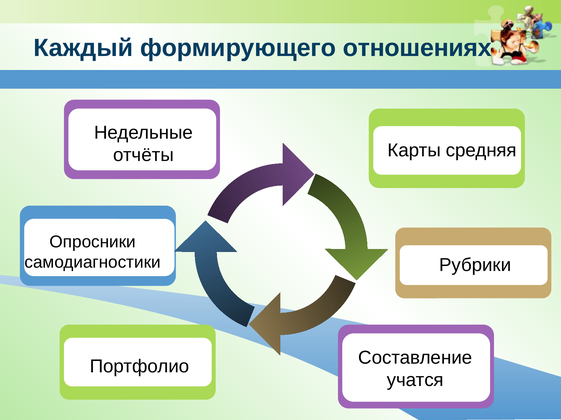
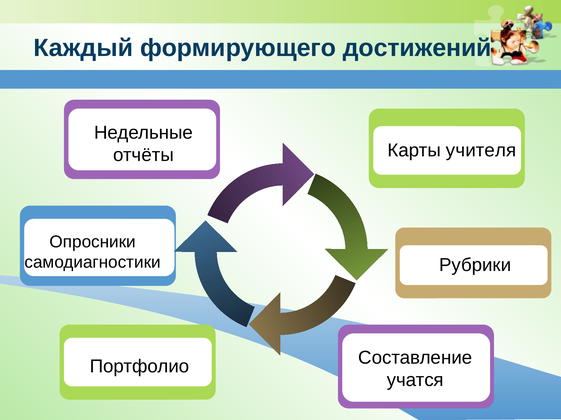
отношениях: отношениях -> достижений (417, 48)
средняя: средняя -> учителя (481, 151)
